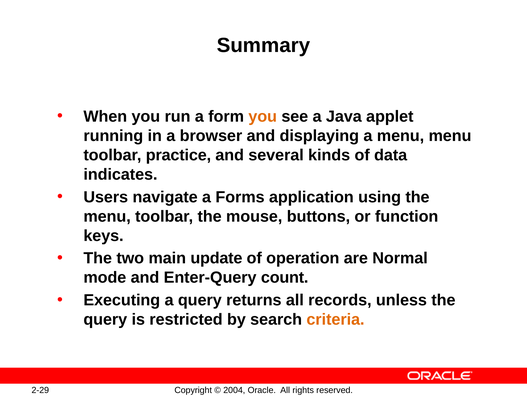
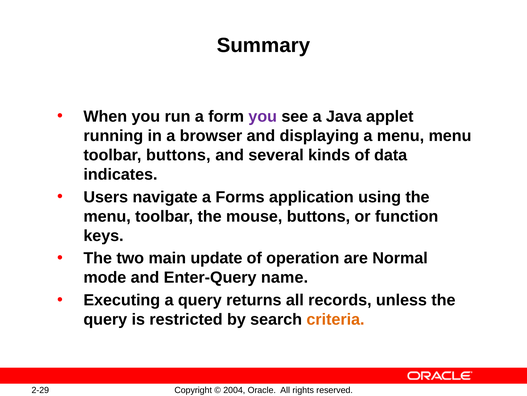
you colour: orange -> purple (263, 116)
toolbar practice: practice -> buttons (178, 155)
count: count -> name (285, 277)
